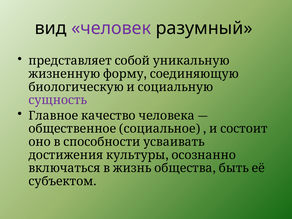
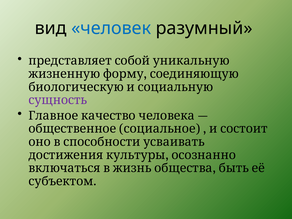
человек colour: purple -> blue (111, 28)
